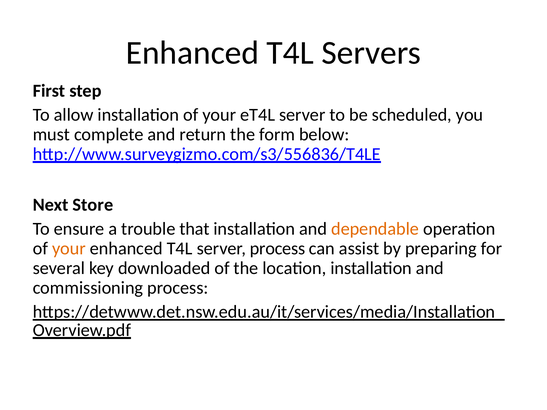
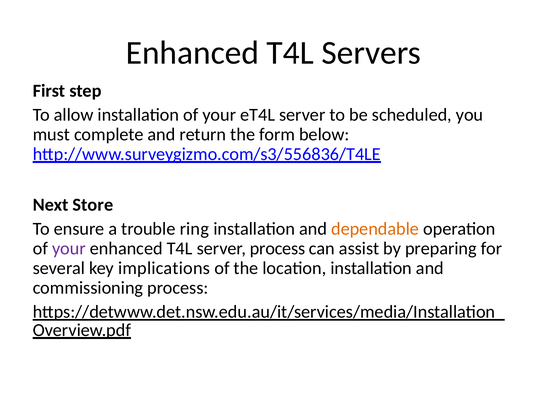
that: that -> ring (194, 229)
your colour: orange -> purple (69, 249)
downloaded: downloaded -> implications (164, 268)
